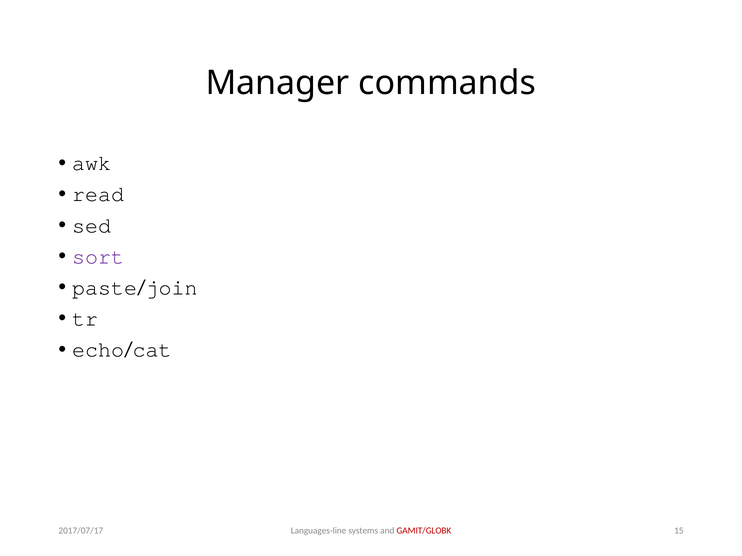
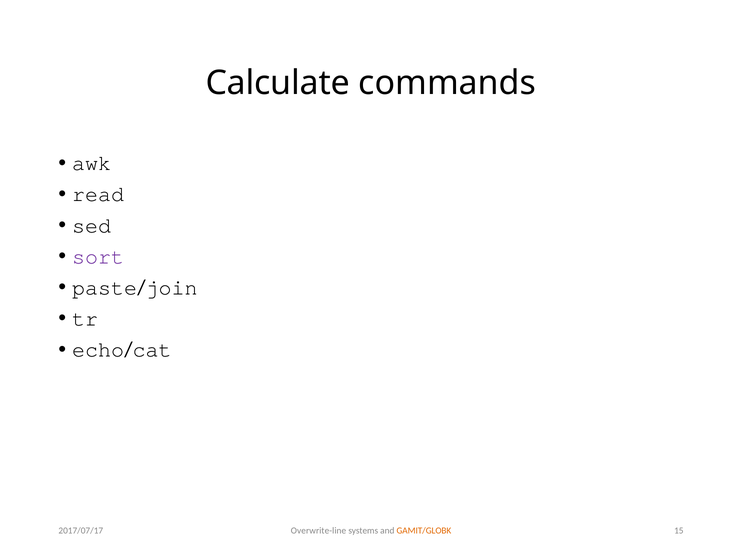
Manager: Manager -> Calculate (278, 83)
Languages-line: Languages-line -> Overwrite-line (319, 531)
GAMIT/GLOBK colour: red -> orange (424, 531)
